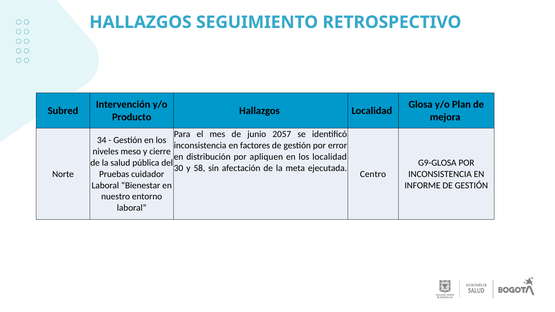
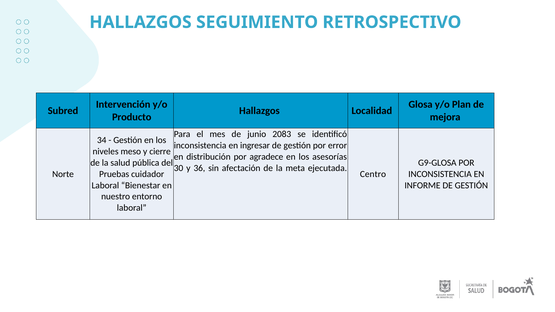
2057: 2057 -> 2083 (282, 134)
factores: factores -> ingresar (255, 145)
apliquen: apliquen -> agradece (266, 157)
los localidad: localidad -> asesorías (330, 157)
58: 58 -> 36 (199, 168)
